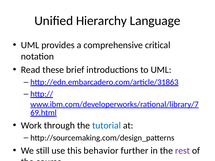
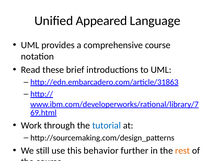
Hierarchy: Hierarchy -> Appeared (101, 21)
comprehensive critical: critical -> course (158, 45)
rest colour: purple -> orange (183, 151)
